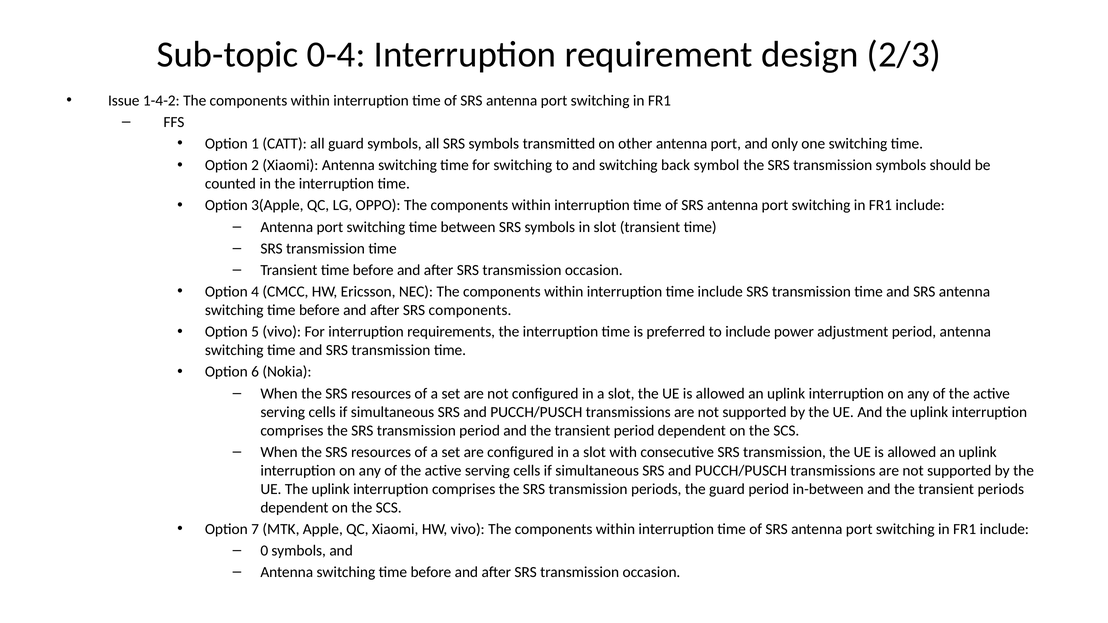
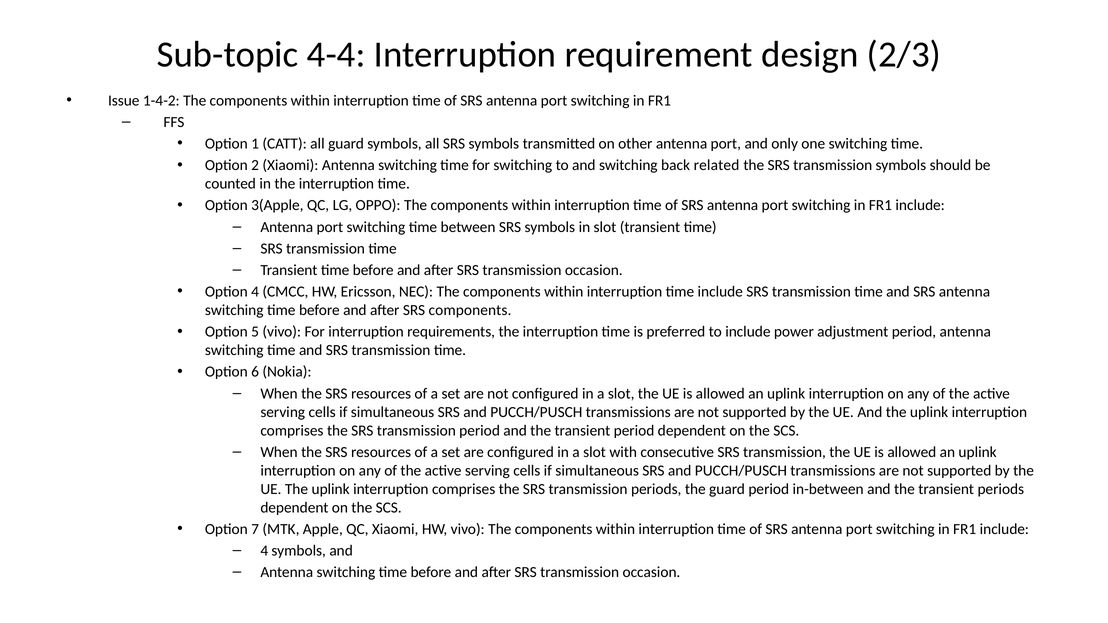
0-4: 0-4 -> 4-4 (336, 55)
symbol: symbol -> related (717, 165)
0: 0 -> 4 (264, 551)
